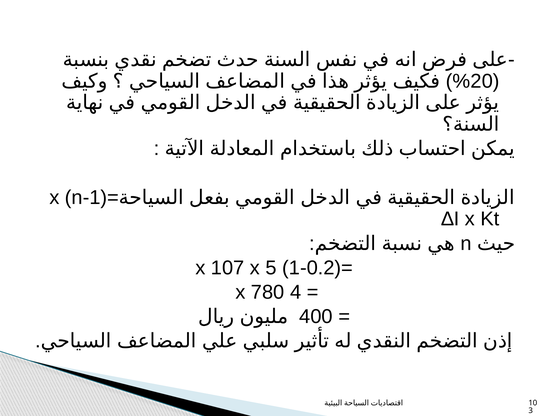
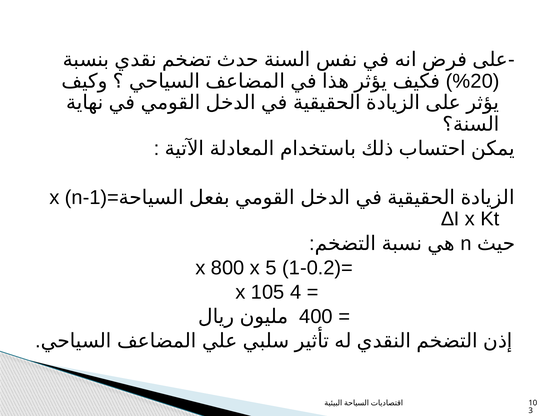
107: 107 -> 800 (228, 268)
780: 780 -> 105 (268, 292)
